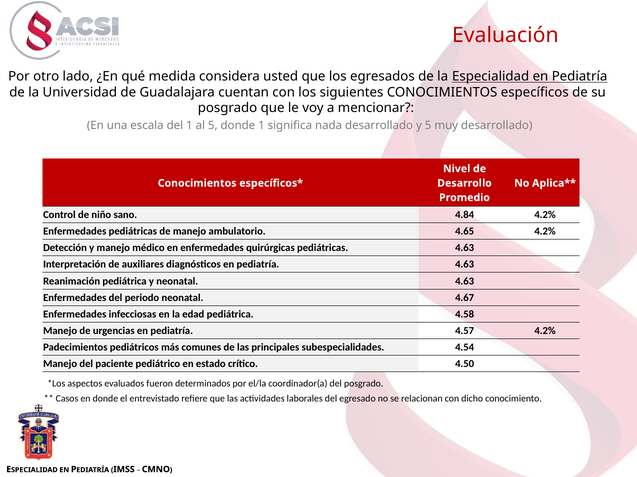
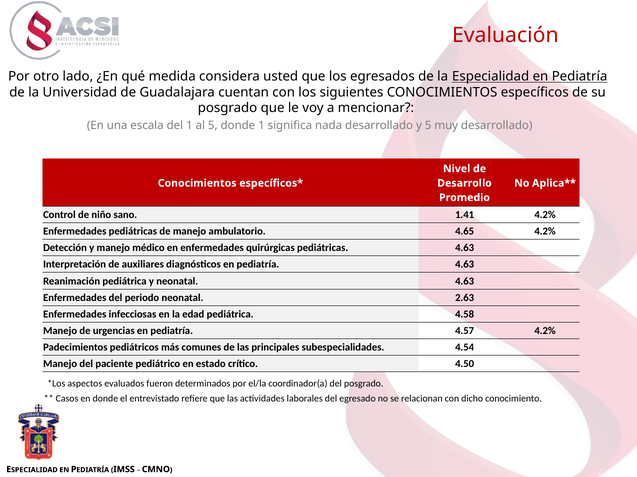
4.84: 4.84 -> 1.41 (465, 215)
4.67: 4.67 -> 2.63 (465, 298)
